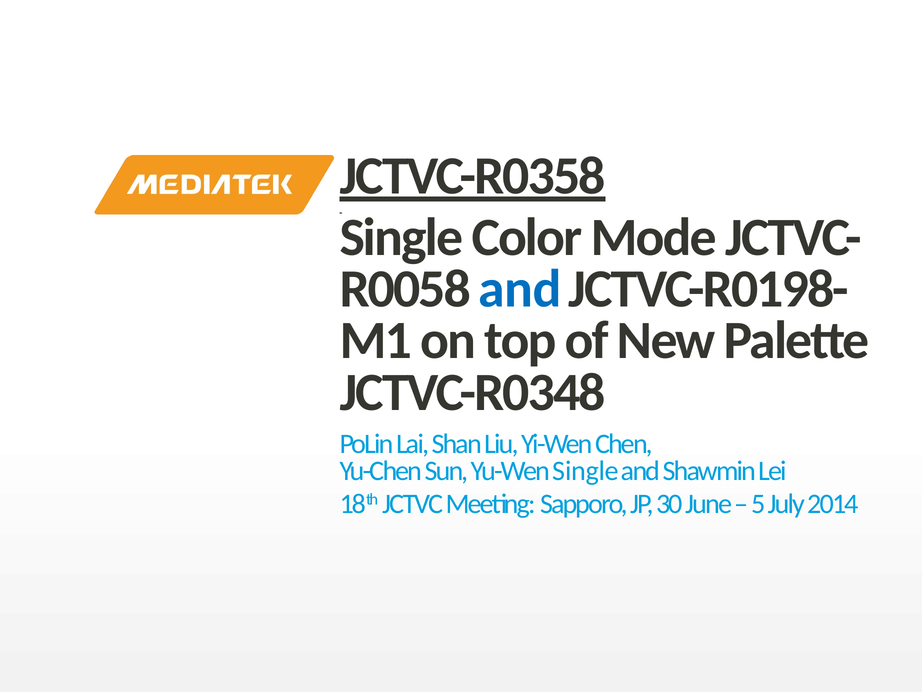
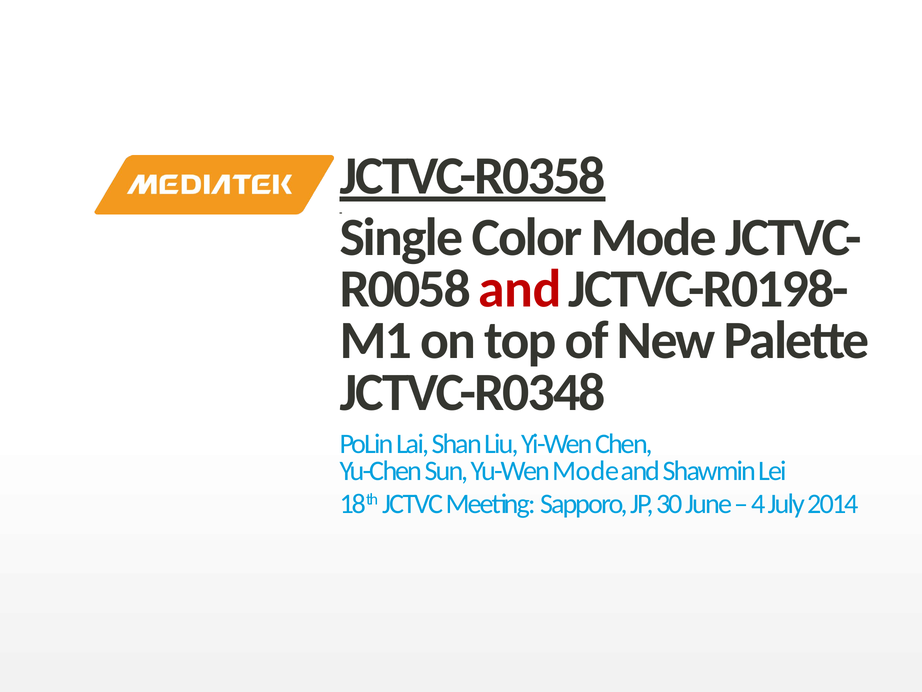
and colour: blue -> red (520, 289)
Yu-Wen Single: Single -> Mode (586, 471)
5: 5 -> 4 (758, 503)
